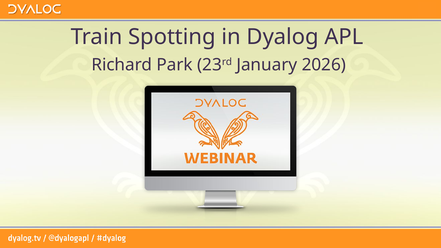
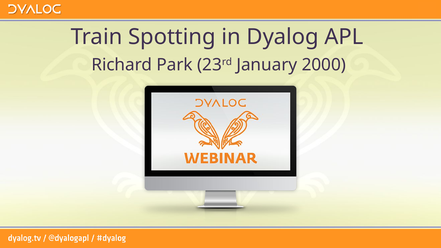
2026: 2026 -> 2000 (324, 65)
